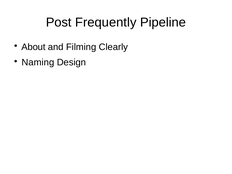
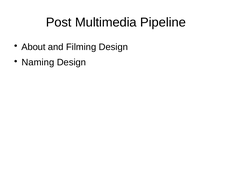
Frequently: Frequently -> Multimedia (106, 22)
Filming Clearly: Clearly -> Design (113, 47)
